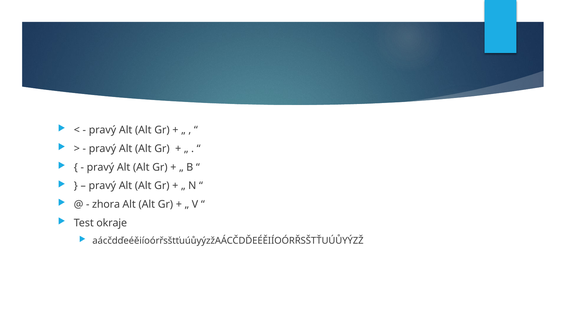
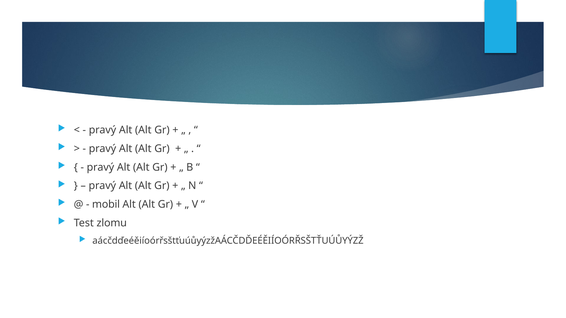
zhora: zhora -> mobil (106, 205)
okraje: okraje -> zlomu (112, 223)
